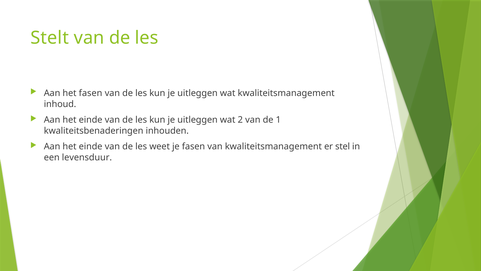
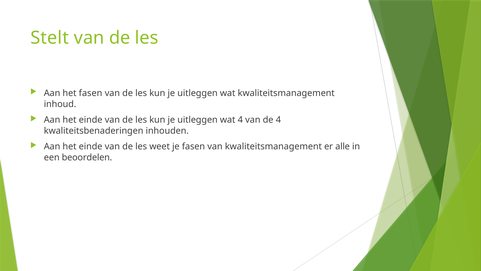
wat 2: 2 -> 4 (240, 120)
de 1: 1 -> 4 (278, 120)
stel: stel -> alle (343, 146)
levensduur: levensduur -> beoordelen (87, 157)
